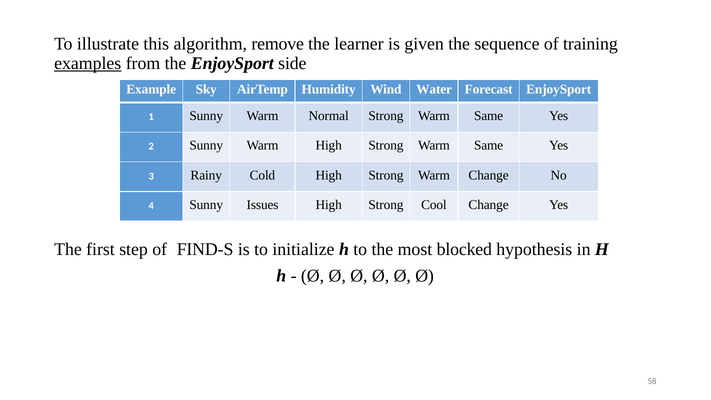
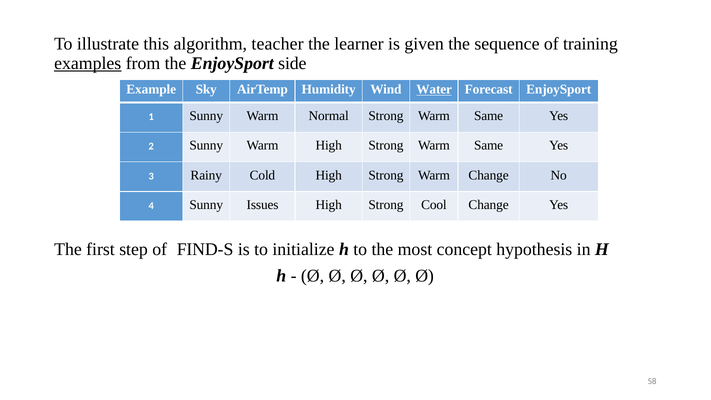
remove: remove -> teacher (278, 44)
Water underline: none -> present (434, 90)
blocked: blocked -> concept (464, 249)
